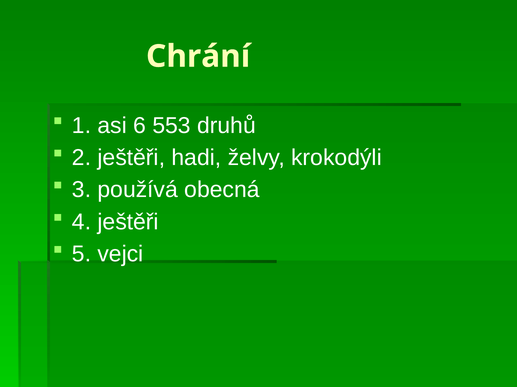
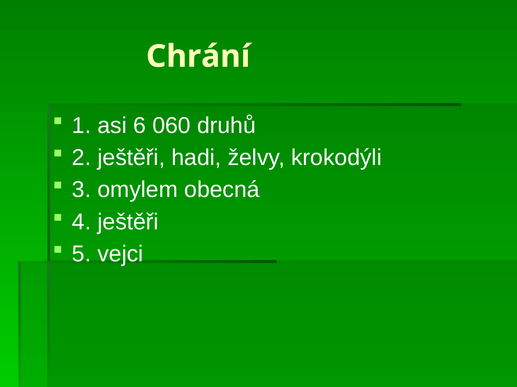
553: 553 -> 060 (172, 126)
používá: používá -> omylem (138, 190)
